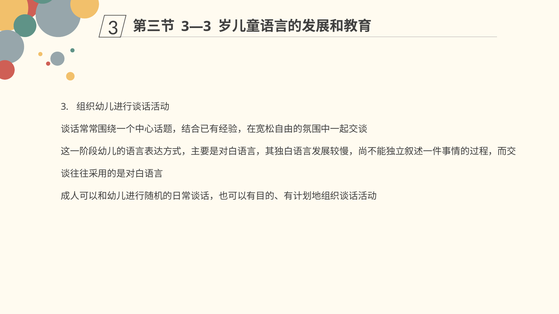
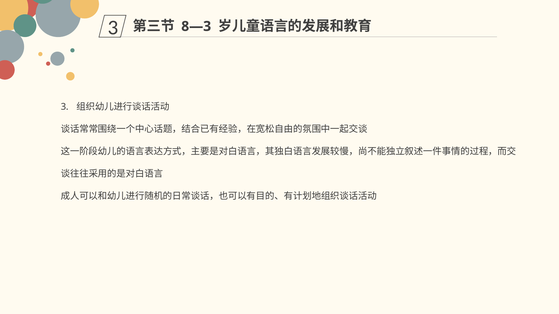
3—3: 3—3 -> 8—3 (196, 26)
